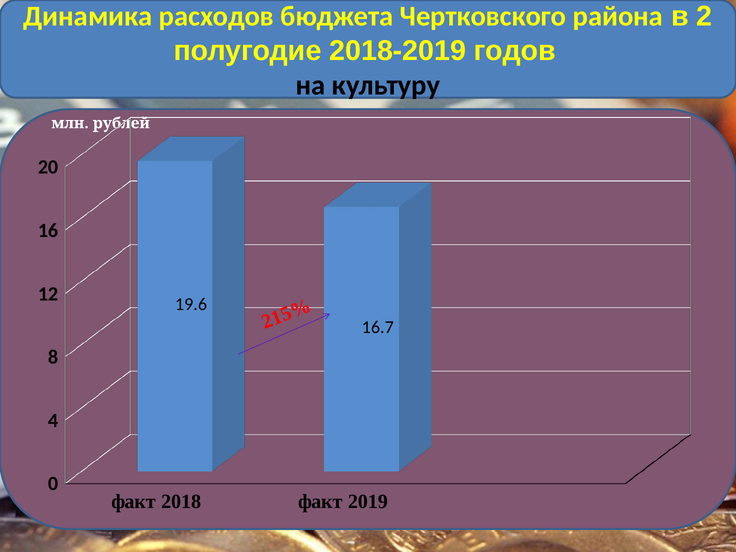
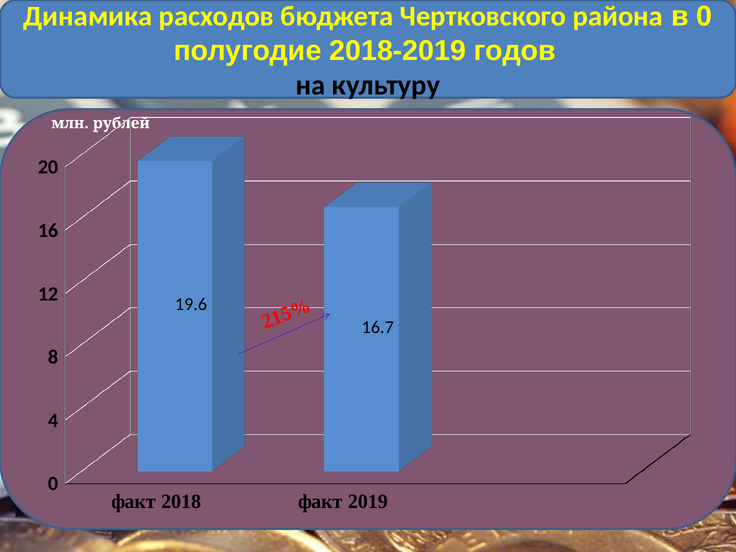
в 2: 2 -> 0 (704, 16)
